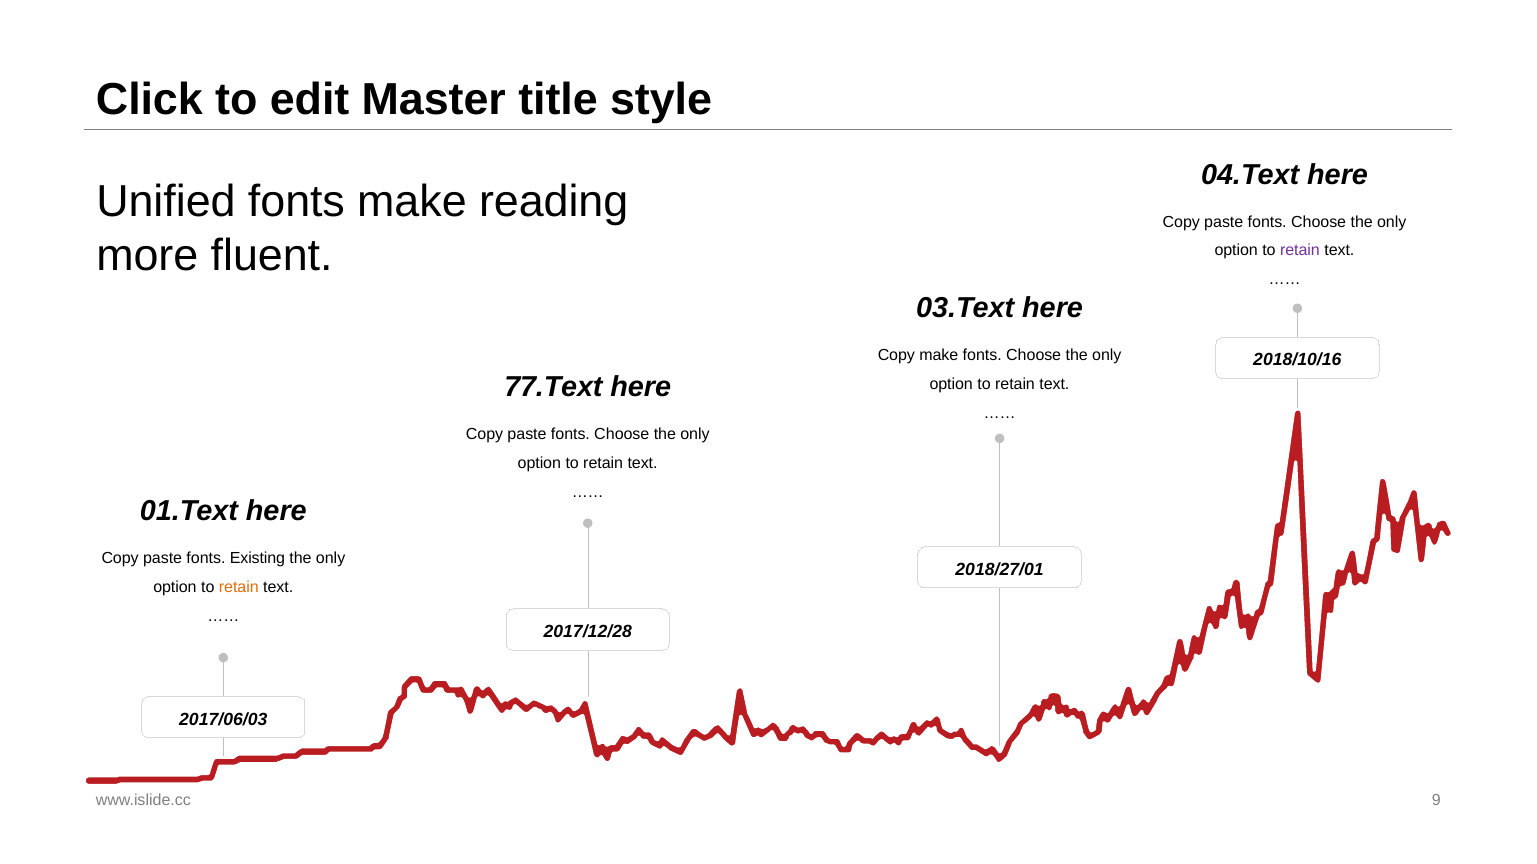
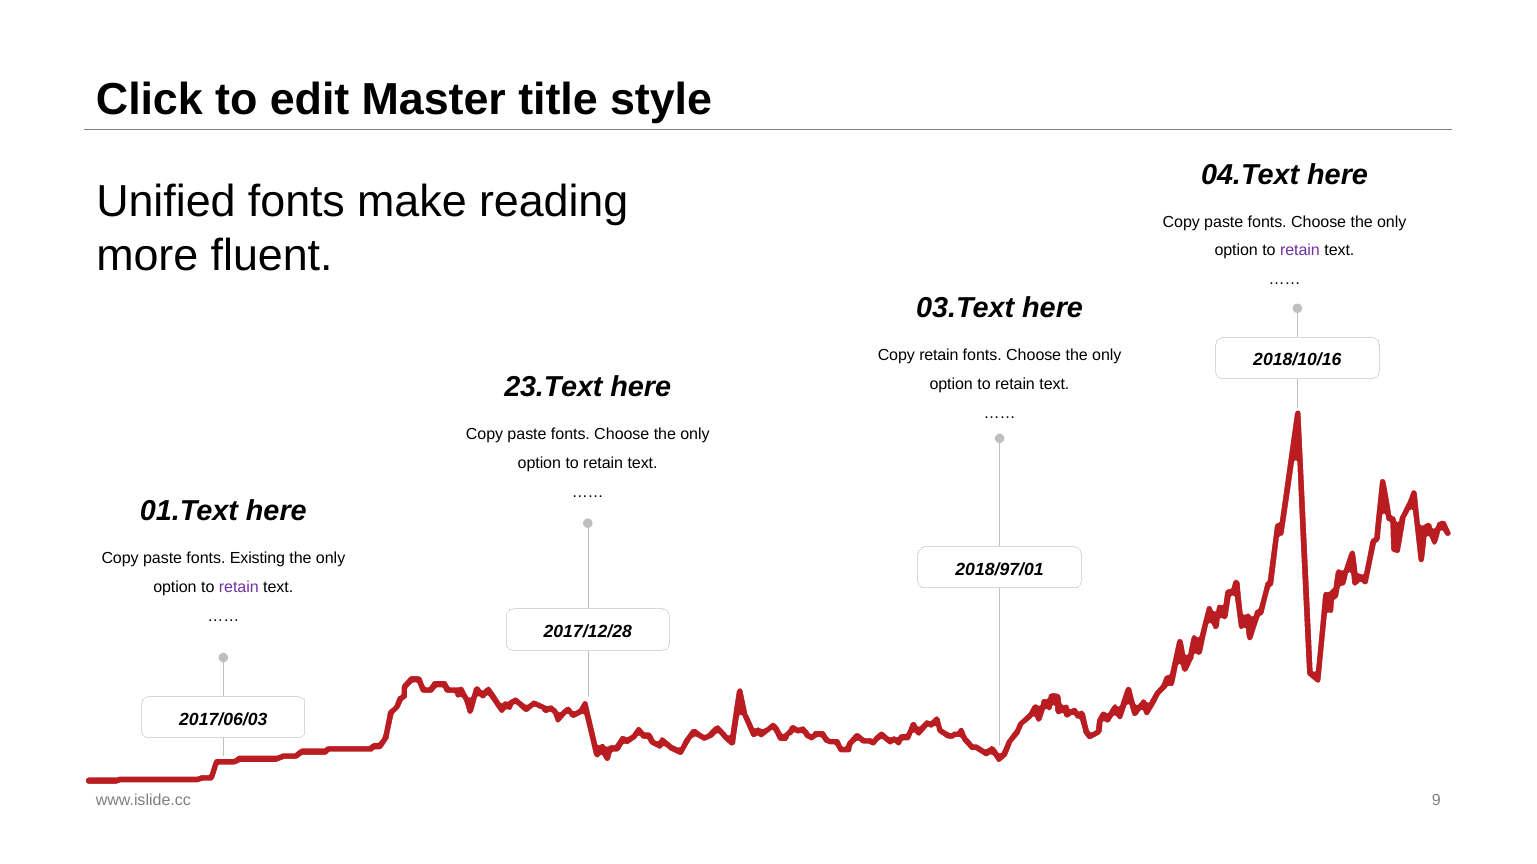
Copy make: make -> retain (939, 355)
77.Text: 77.Text -> 23.Text (553, 387)
2018/27/01: 2018/27/01 -> 2018/97/01 (1000, 570)
retain colour: orange -> purple (239, 588)
